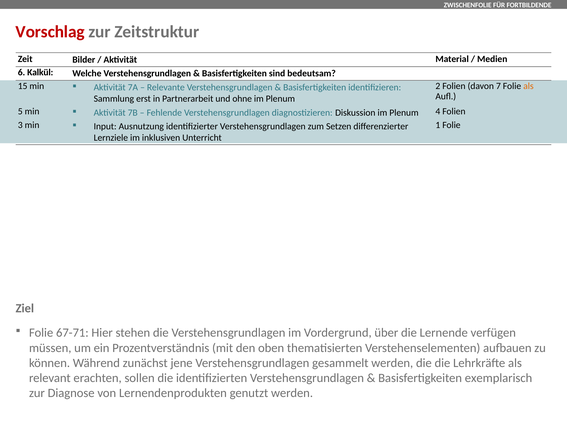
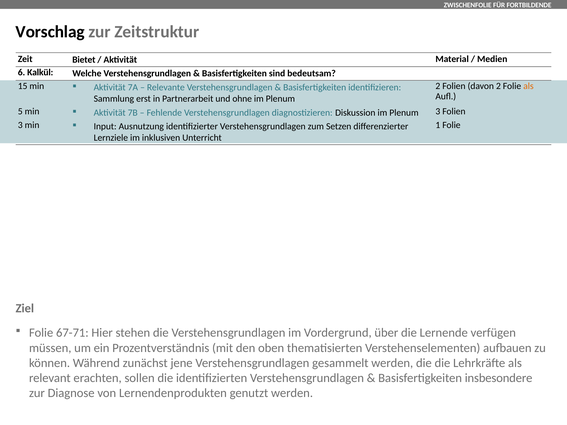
Vorschlag colour: red -> black (50, 32)
Bilder: Bilder -> Bietet (84, 60)
davon 7: 7 -> 2 (498, 86)
Plenum 4: 4 -> 3 (438, 111)
exemplarisch: exemplarisch -> insbesondere (499, 378)
